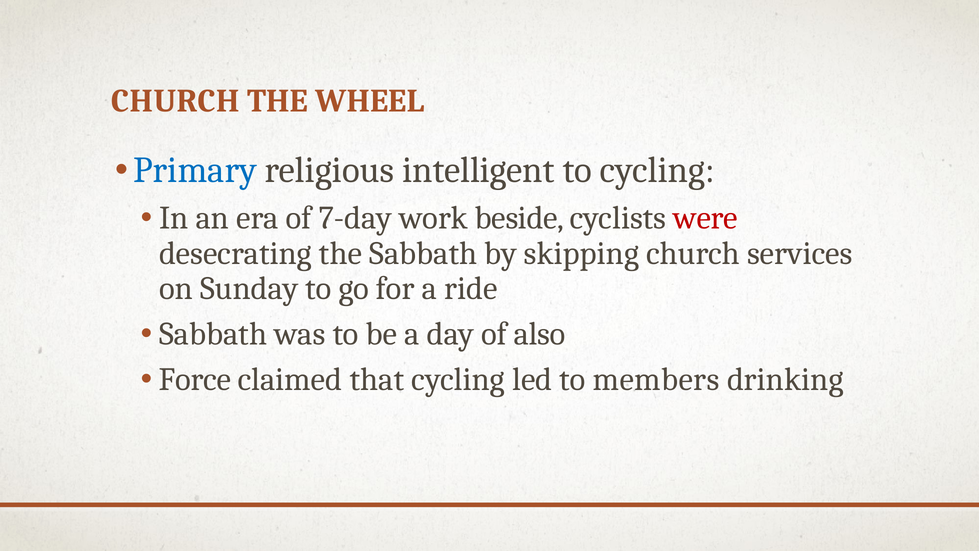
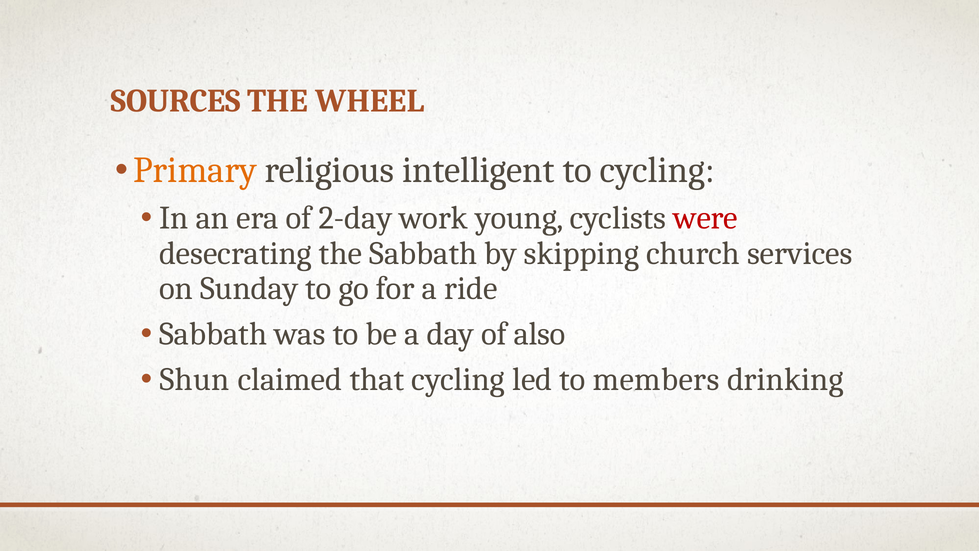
CHURCH: CHURCH -> SOURCES (176, 101)
Primary colour: blue -> orange (195, 170)
7-day: 7-day -> 2-day (355, 218)
beside: beside -> young (519, 218)
Force: Force -> Shun (195, 379)
